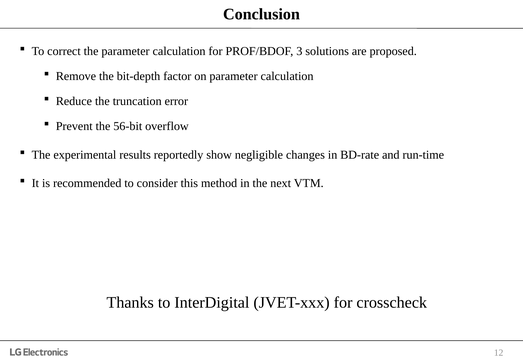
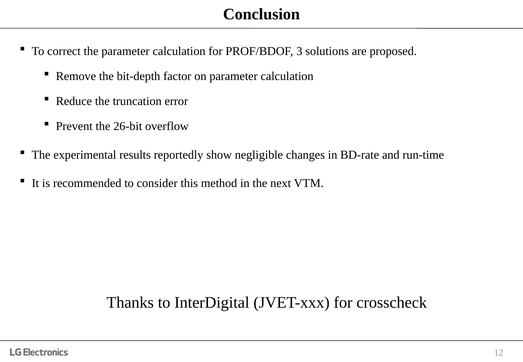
56-bit: 56-bit -> 26-bit (128, 126)
